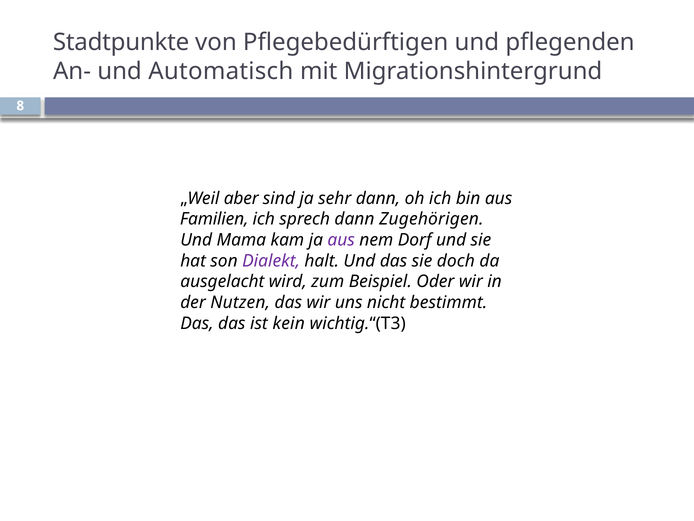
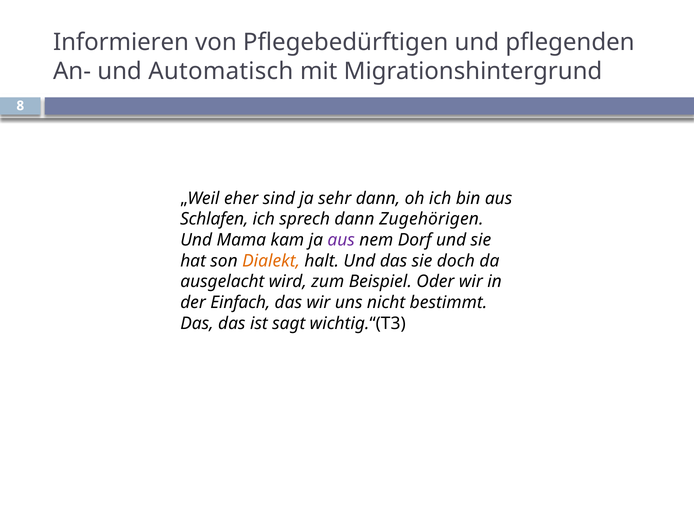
Stadtpunkte: Stadtpunkte -> Informieren (121, 42)
aber: aber -> eher (241, 198)
Familien: Familien -> Schlafen (214, 219)
Dialekt colour: purple -> orange (271, 261)
Nutzen: Nutzen -> Einfach (240, 302)
kein: kein -> sagt (289, 323)
